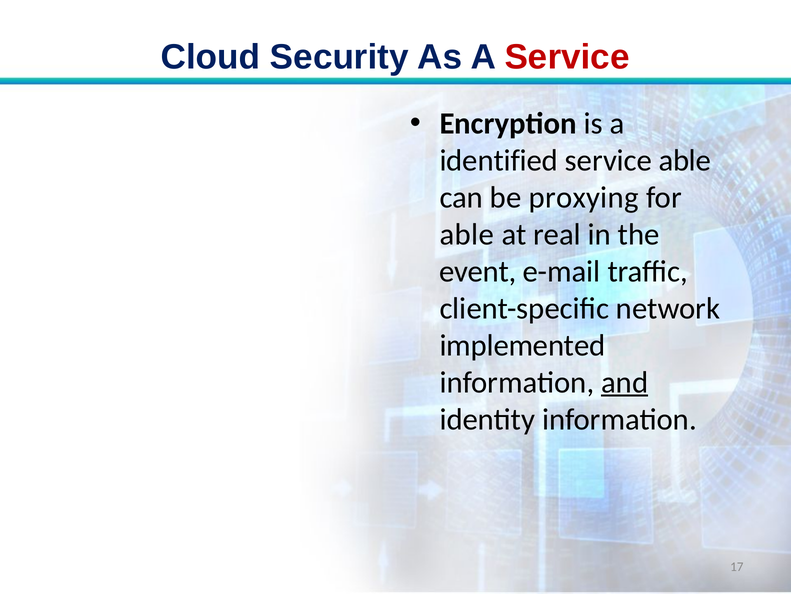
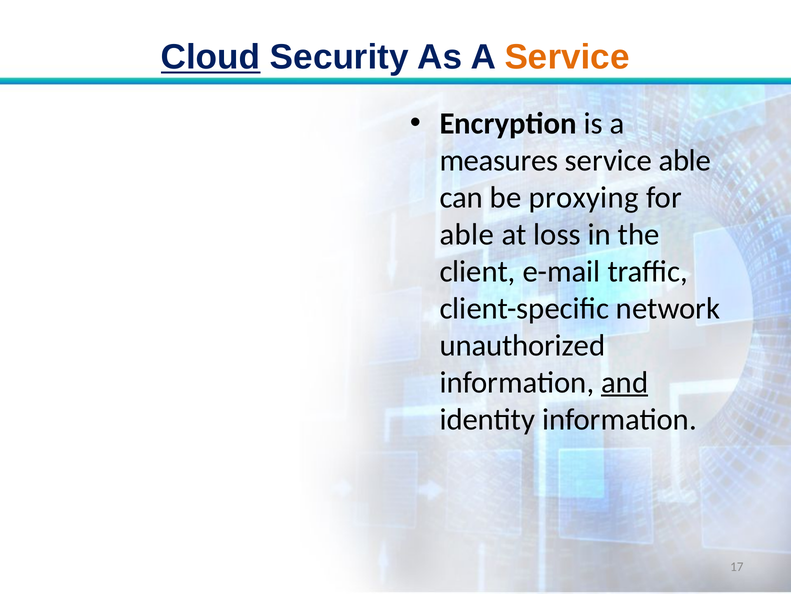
Cloud underline: none -> present (210, 57)
Service colour: red -> orange (567, 57)
identified: identified -> measures (499, 160)
real: real -> loss (557, 234)
event: event -> client (478, 271)
implemented: implemented -> unauthorized (522, 345)
